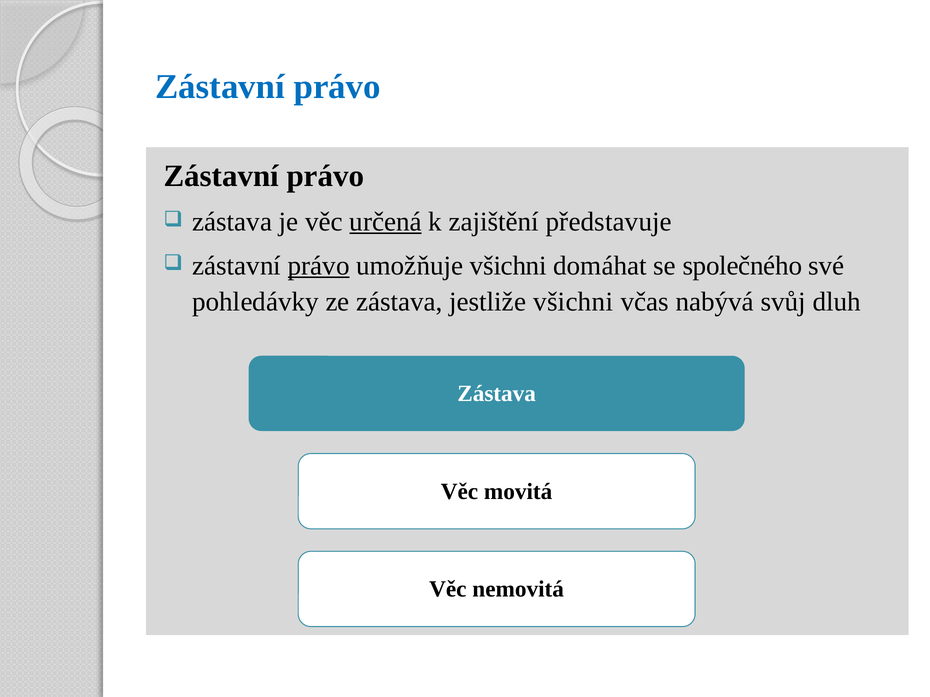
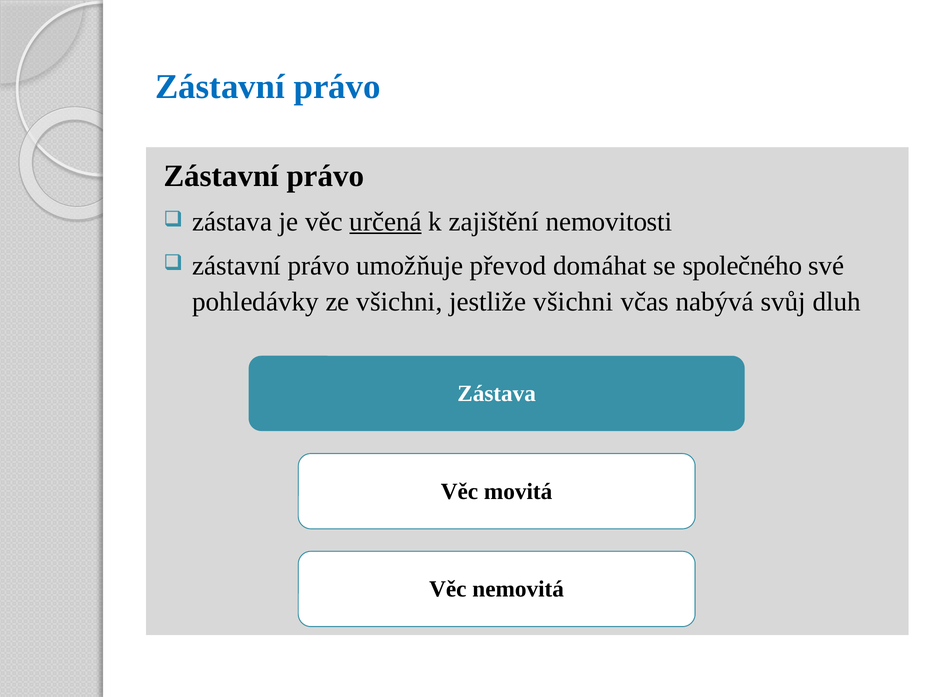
představuje: představuje -> nemovitosti (609, 222)
právo underline: present -> none (319, 266)
umožňuje všichni: všichni -> převod (508, 266)
ze zástava: zástava -> všichni (399, 302)
